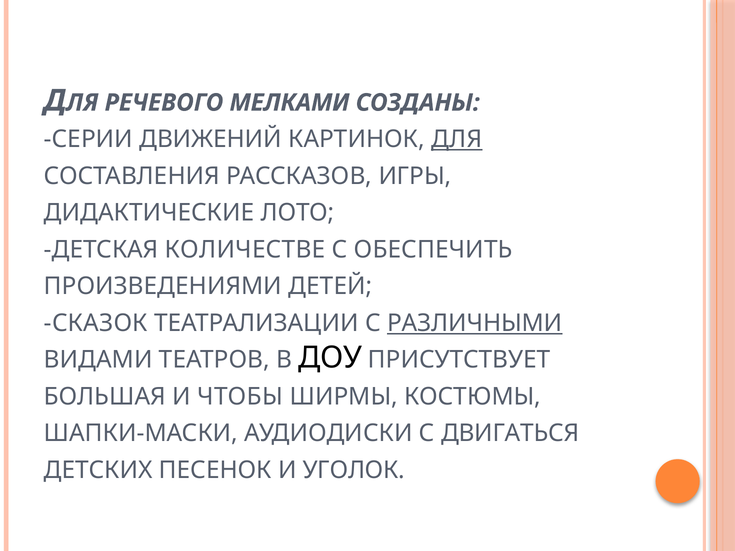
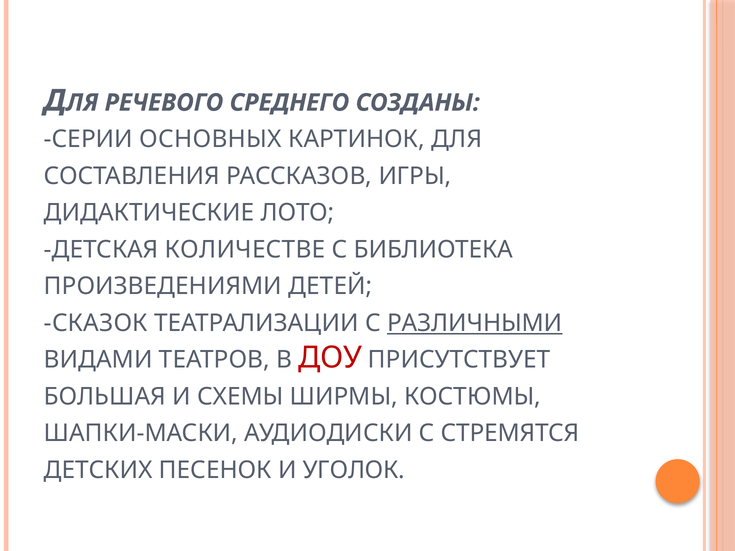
МЕЛКАМИ: МЕЛКАМИ -> СРЕДНЕГО (289, 103)
ДВИЖЕНИЙ: ДВИЖЕНИЙ -> ОСНОВНЫХ (210, 139)
ДЛЯ underline: present -> none (457, 139)
ОБЕСПЕЧИТЬ: ОБЕСПЕЧИТЬ -> БИБЛИОТЕКА (433, 250)
ДОУ colour: black -> red (330, 358)
ЧТОБЫ: ЧТОБЫ -> СХЕМЫ (240, 397)
ДВИГАТЬСЯ: ДВИГАТЬСЯ -> СТРЕМЯТСЯ (510, 433)
